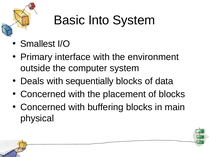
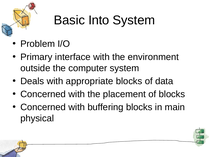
Smallest: Smallest -> Problem (38, 44)
sequentially: sequentially -> appropriate (90, 81)
